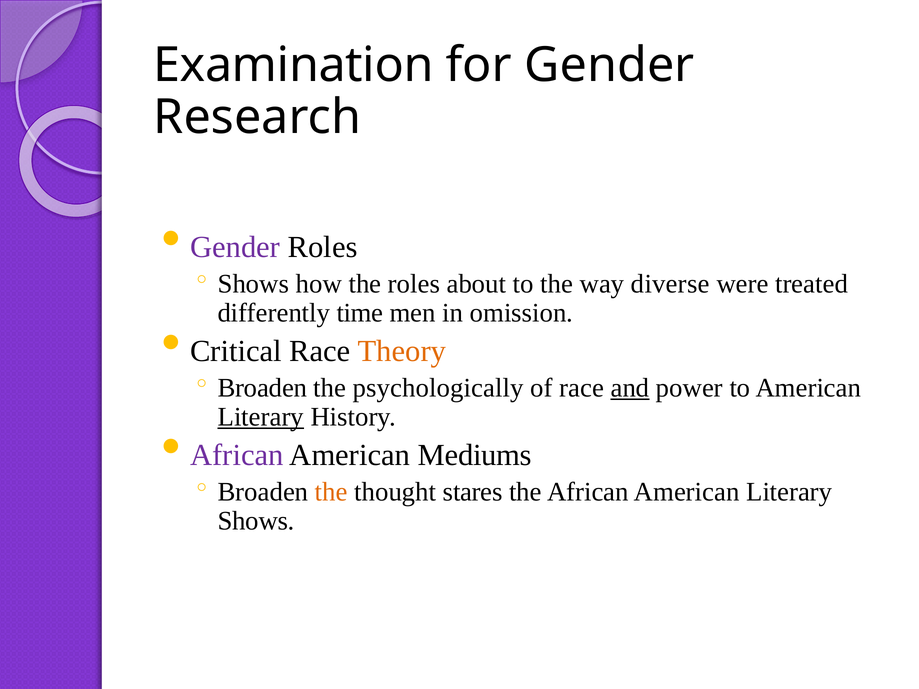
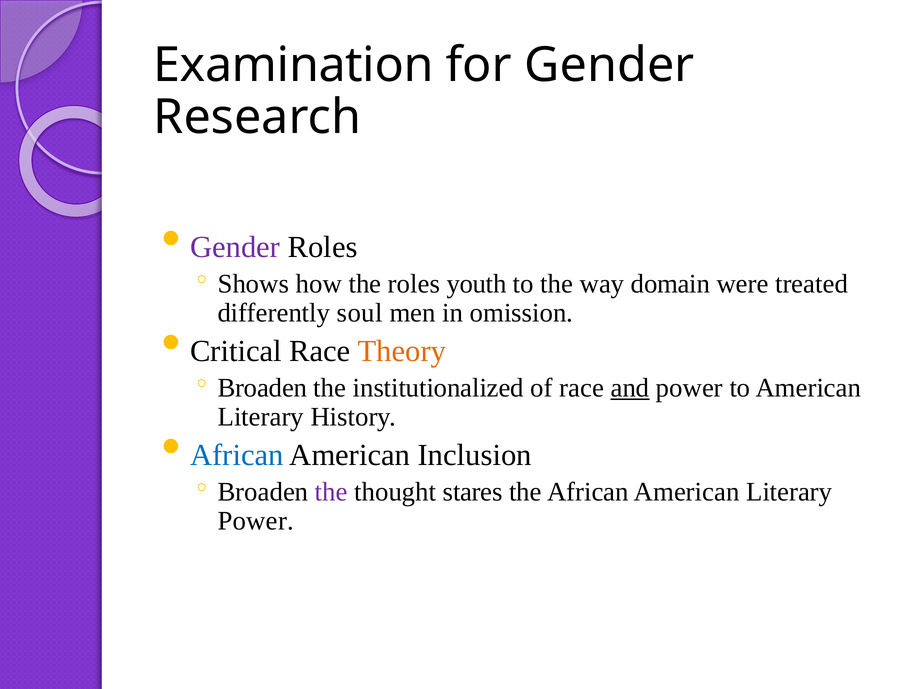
about: about -> youth (477, 284)
diverse: diverse -> domain (670, 284)
time: time -> soul (360, 313)
psychologically: psychologically -> institutionalized (438, 388)
Literary underline: present -> none (261, 417)
African colour: purple -> blue (237, 455)
Mediums: Mediums -> Inclusion (475, 455)
the colour: orange -> purple (331, 492)
Shows: Shows -> Power (256, 521)
